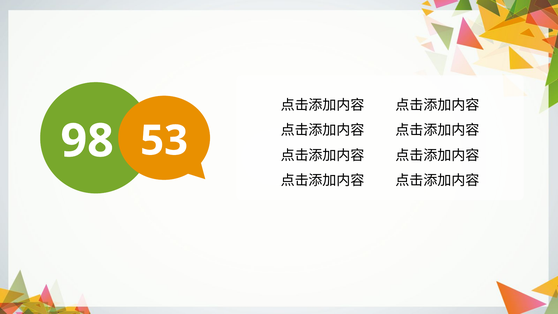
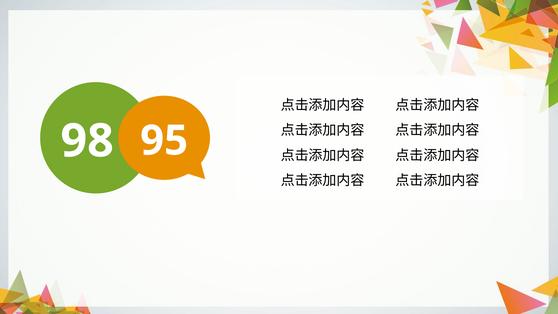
53: 53 -> 95 (164, 141)
